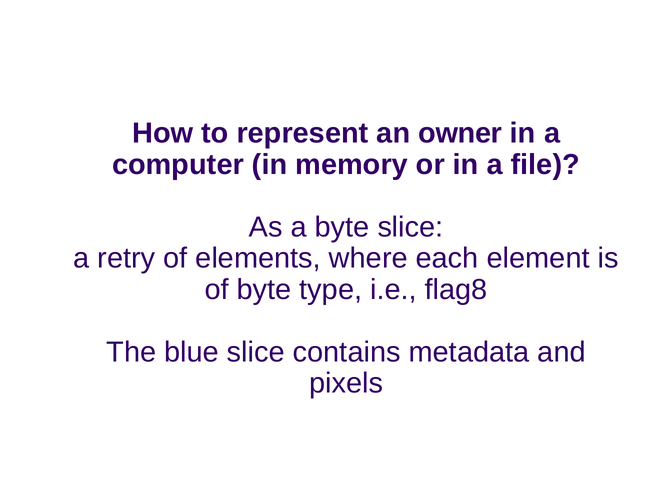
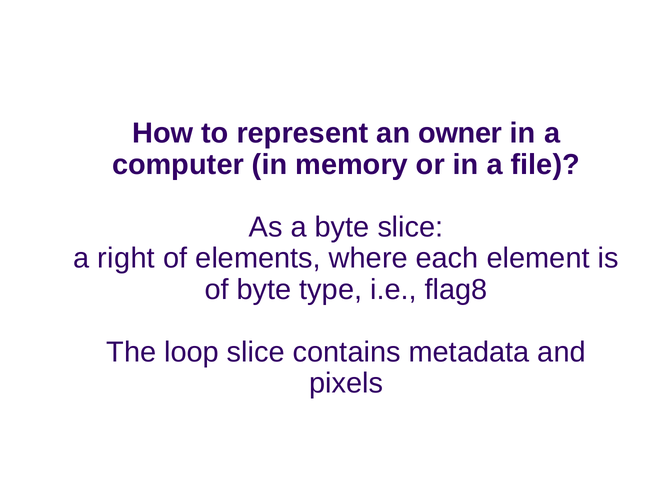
retry: retry -> right (126, 259)
blue: blue -> loop (192, 352)
